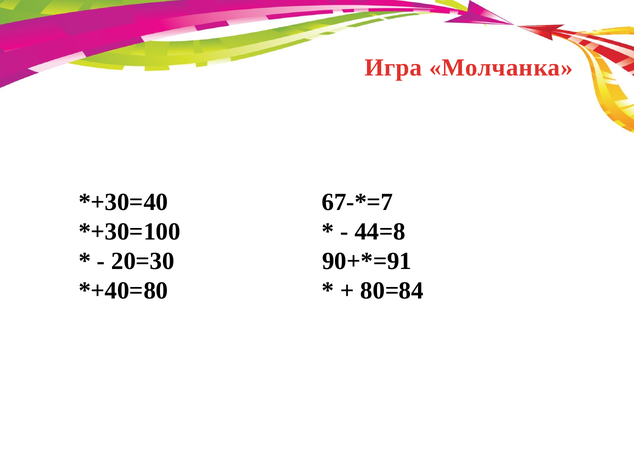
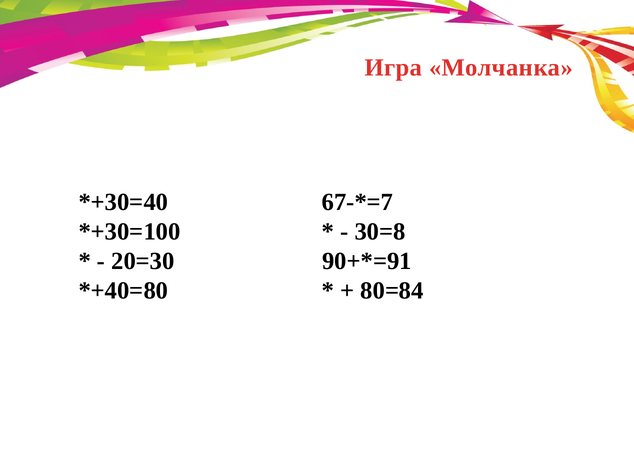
44=8: 44=8 -> 30=8 (380, 232)
